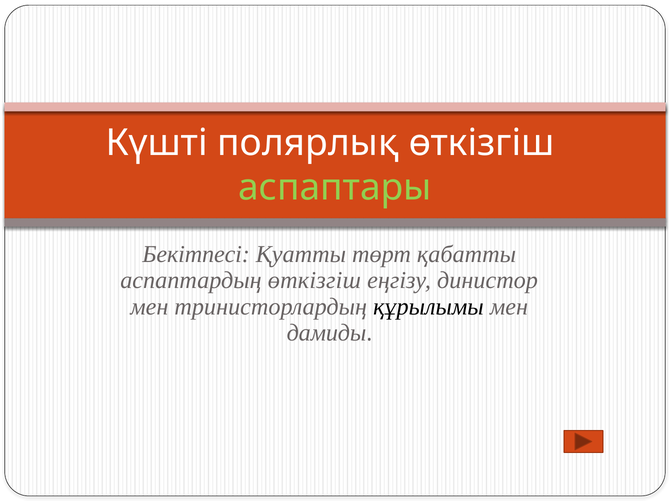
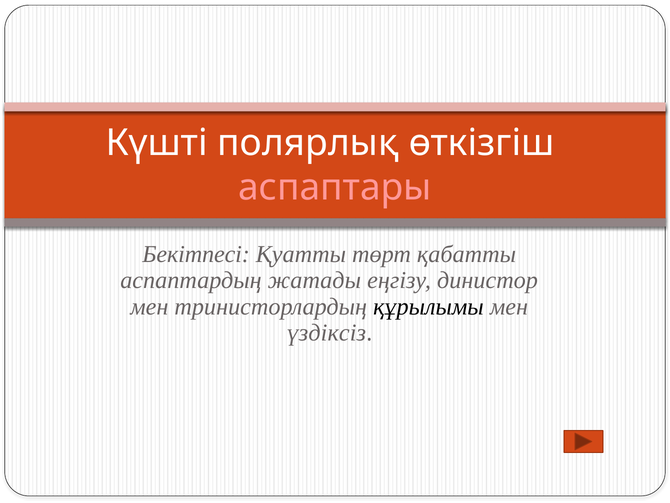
аспаптары colour: light green -> pink (335, 187)
аспаптардың өткізгіш: өткізгіш -> жатады (314, 280)
дамиды: дамиды -> үздіксіз (326, 332)
